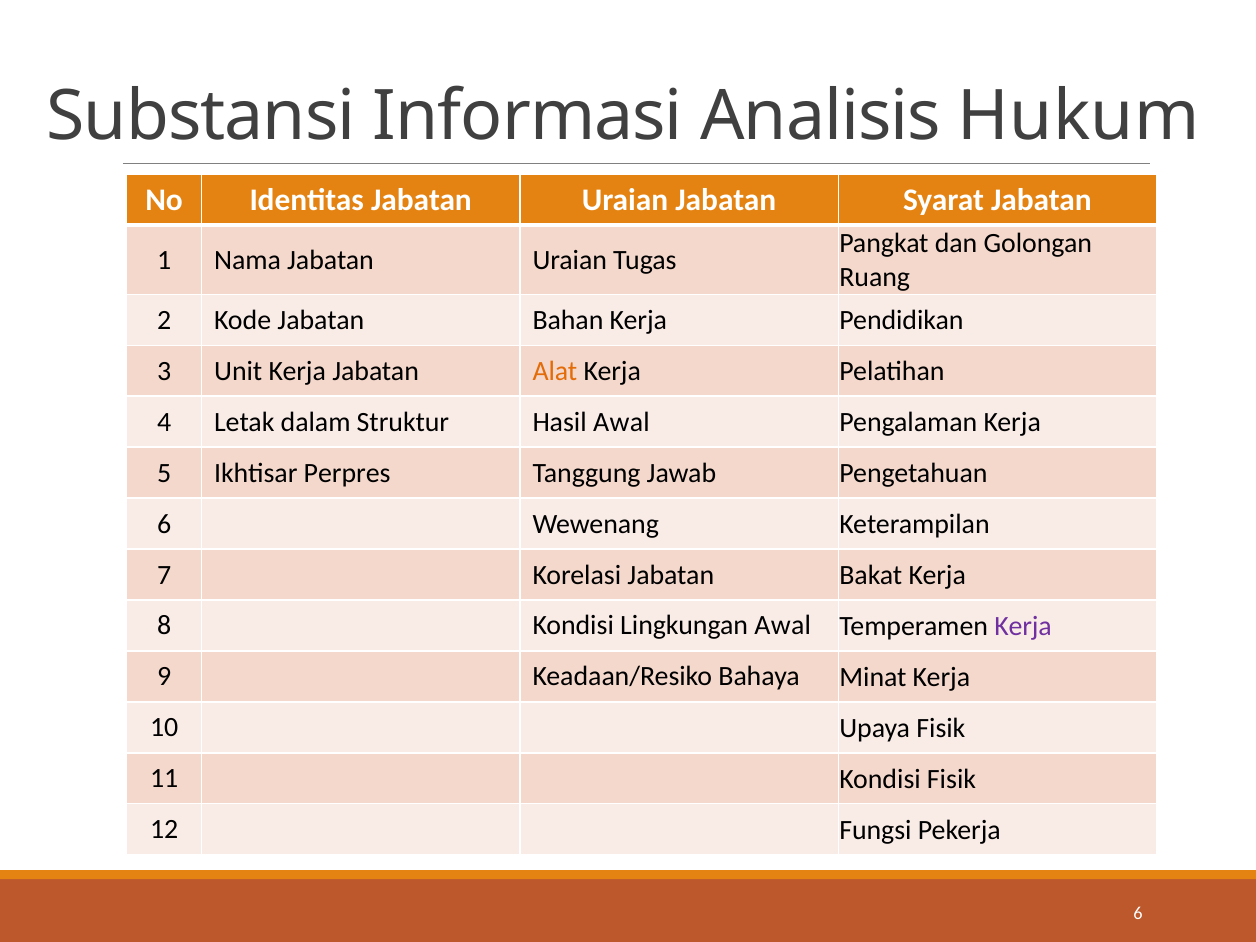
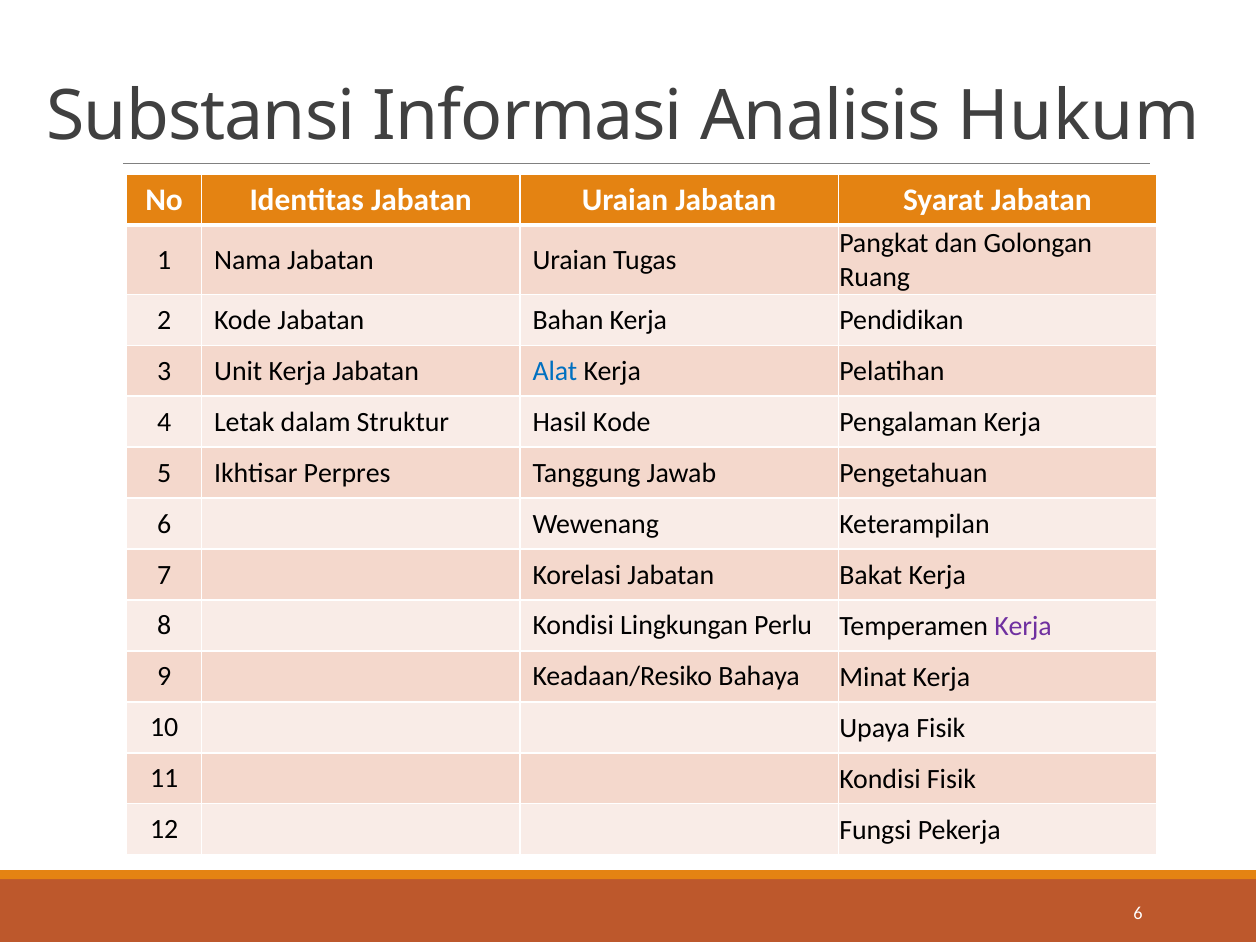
Alat colour: orange -> blue (555, 371)
Hasil Awal: Awal -> Kode (622, 422)
Lingkungan Awal: Awal -> Perlu (783, 626)
